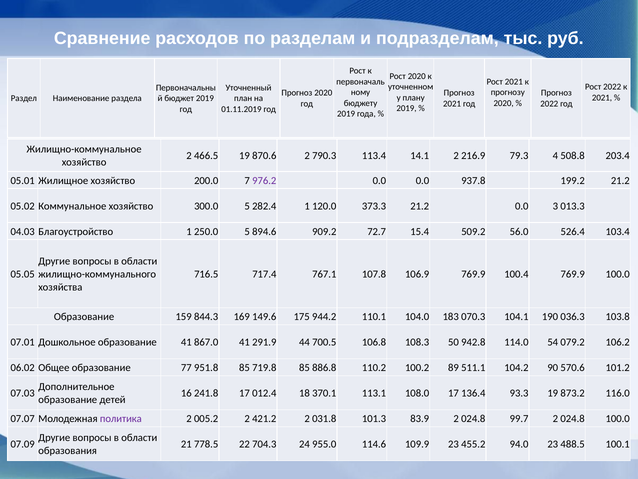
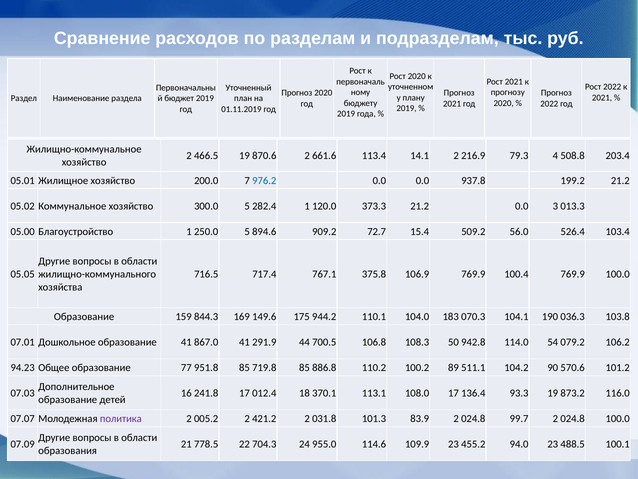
790.3: 790.3 -> 661.6 (324, 156)
976.2 colour: purple -> blue (264, 180)
04.03: 04.03 -> 05.00 (23, 231)
107.8: 107.8 -> 375.8 (374, 274)
06.02: 06.02 -> 94.23 (23, 367)
